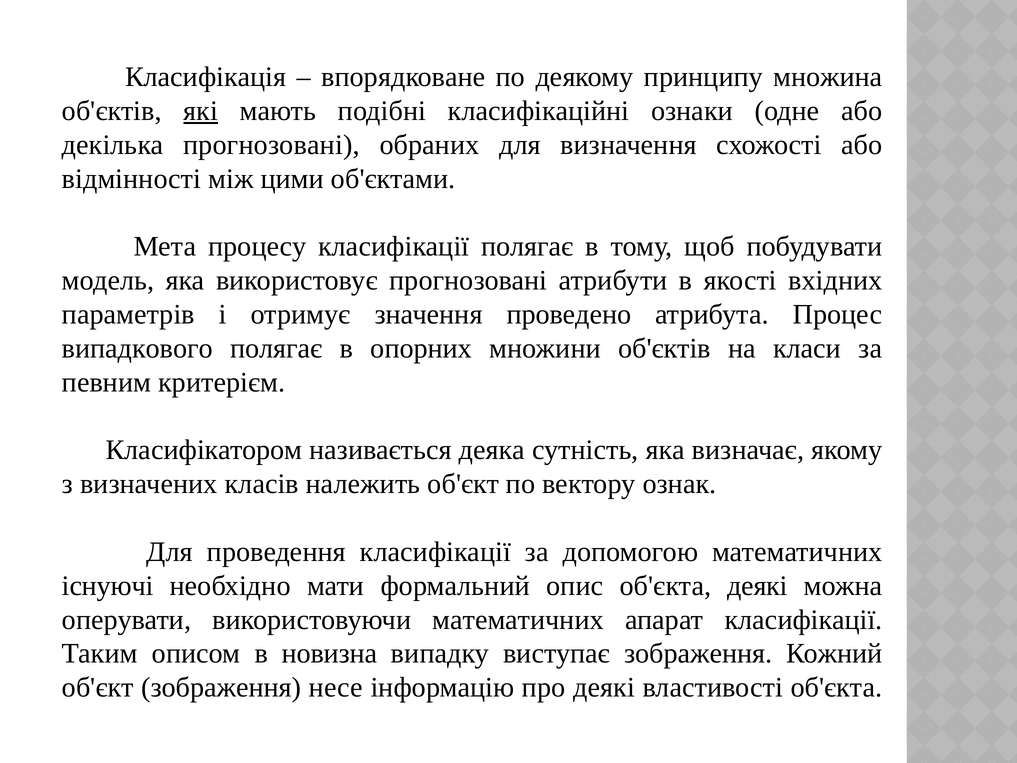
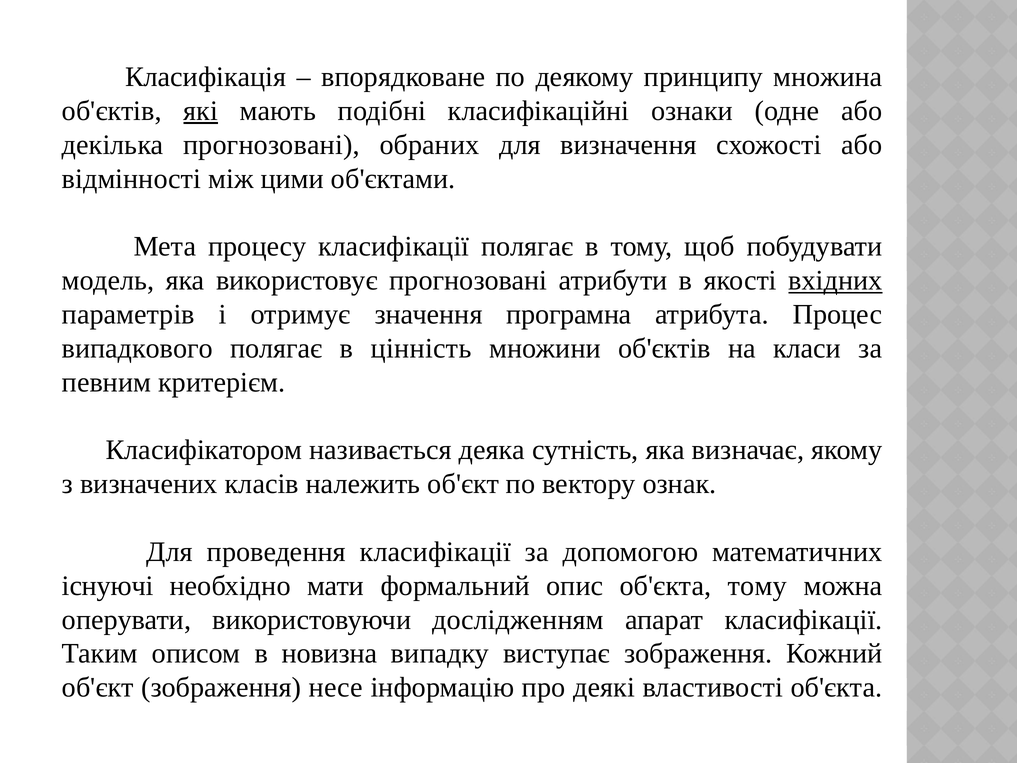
вхідних underline: none -> present (835, 280)
проведено: проведено -> програмна (569, 314)
опорних: опорних -> цінність (421, 348)
об'єкта деякі: деякі -> тому (757, 586)
використовуючи математичних: математичних -> дослідженням (518, 620)
